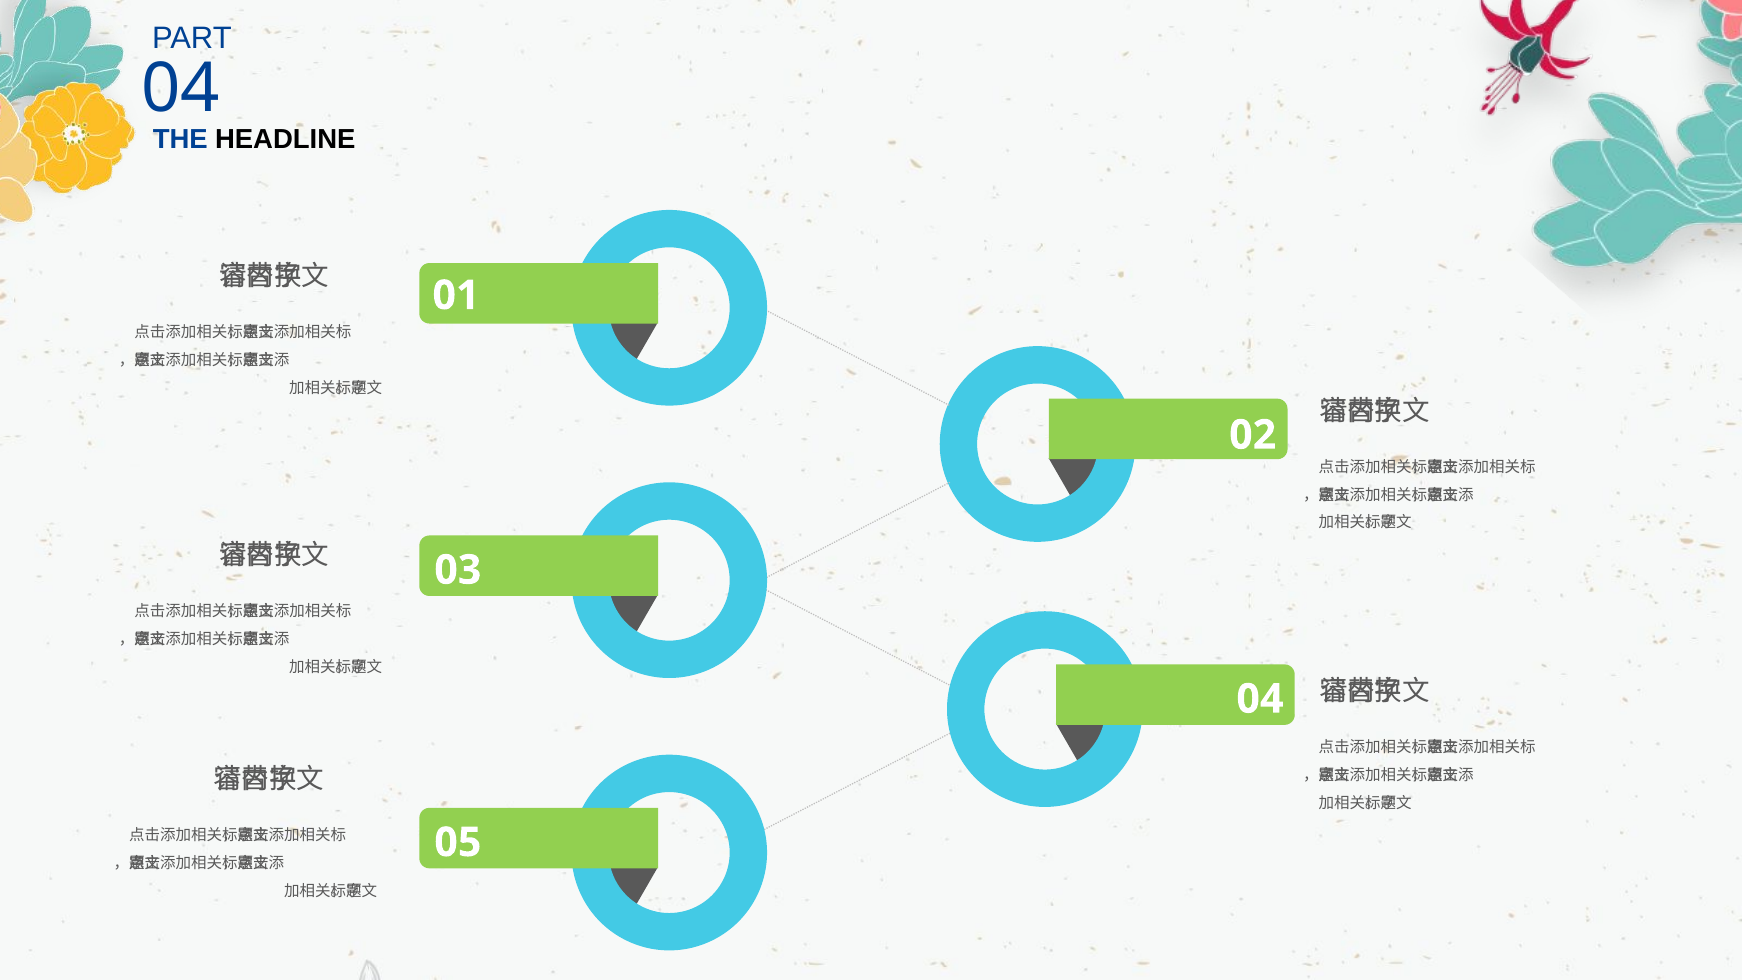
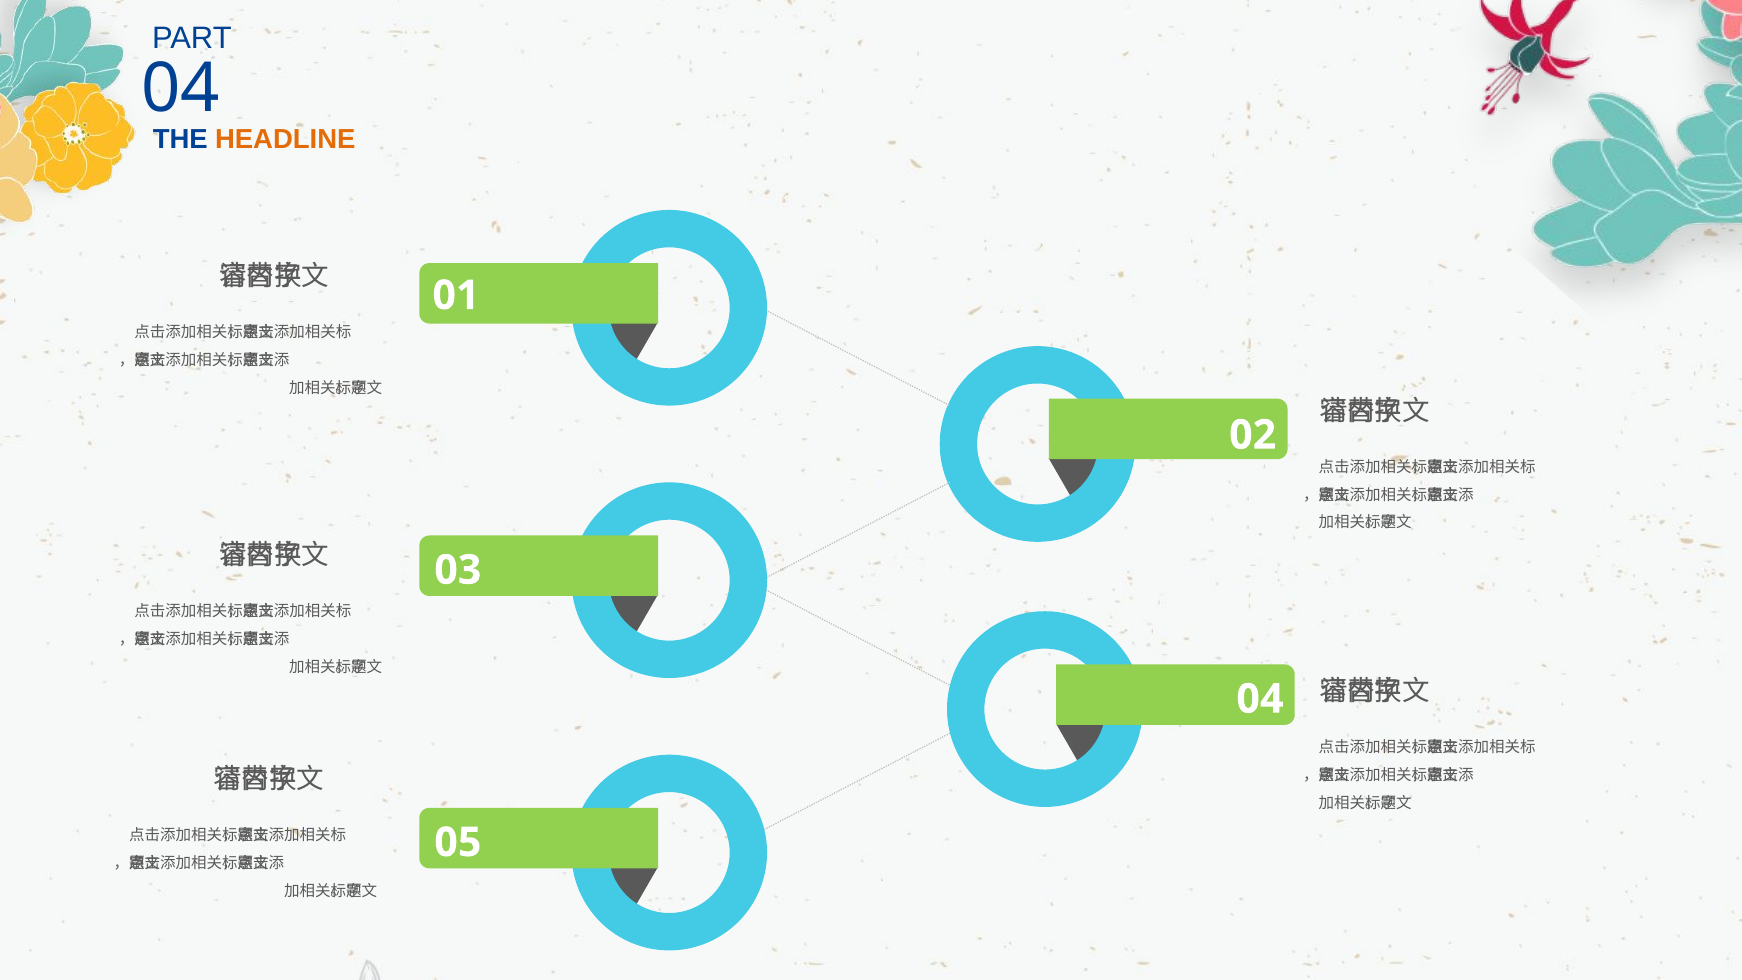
HEADLINE colour: black -> orange (285, 139)
